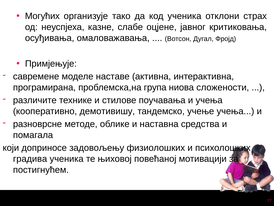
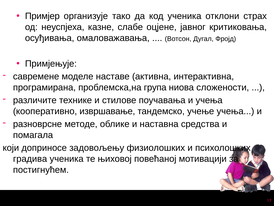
Могућих: Могућих -> Примјер (42, 16)
демотивишу: демотивишу -> извршавање (107, 111)
